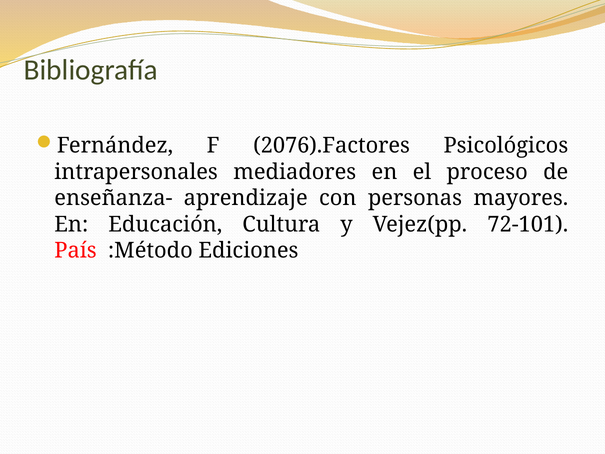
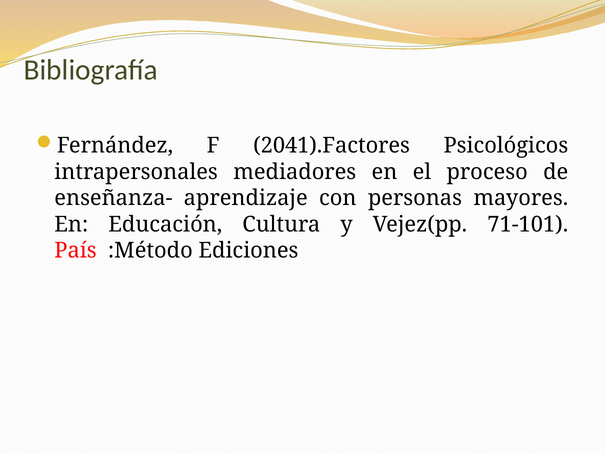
2076).Factores: 2076).Factores -> 2041).Factores (332, 146)
72-101: 72-101 -> 71-101 (528, 224)
